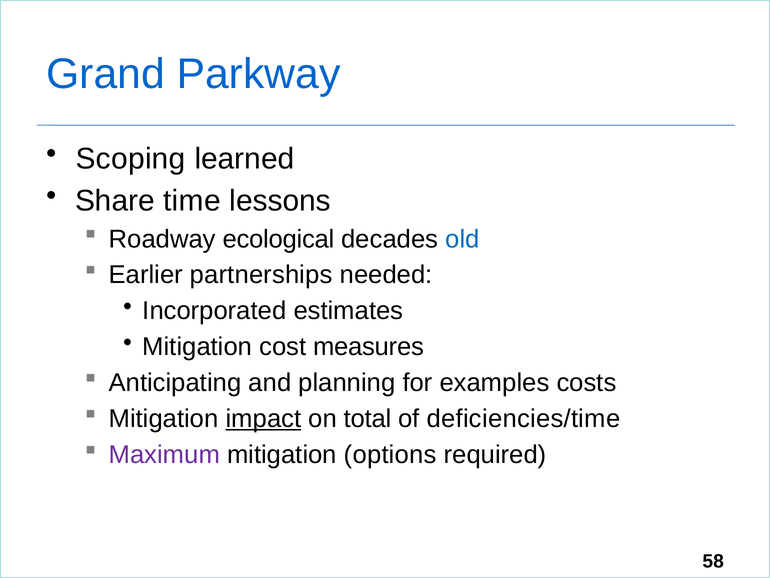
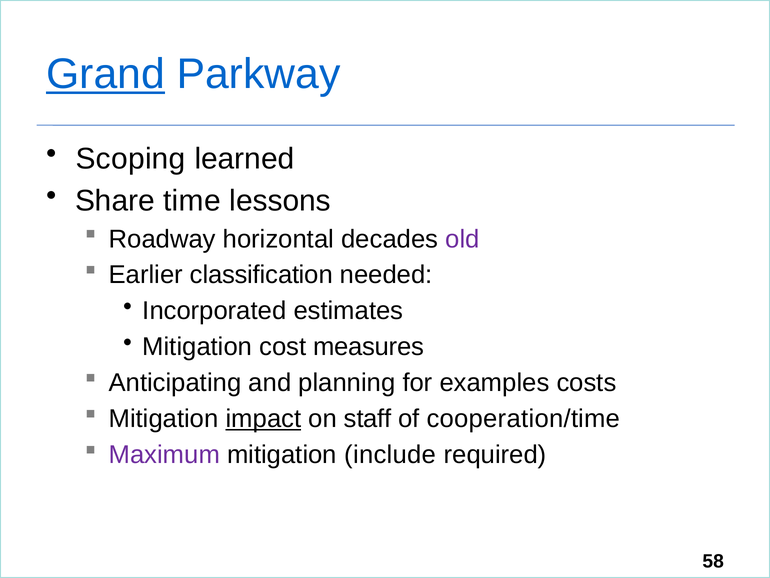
Grand underline: none -> present (106, 74)
ecological: ecological -> horizontal (278, 239)
old colour: blue -> purple (462, 239)
partnerships: partnerships -> classification (261, 275)
total: total -> staff (368, 418)
deficiencies/time: deficiencies/time -> cooperation/time (523, 418)
options: options -> include (390, 454)
